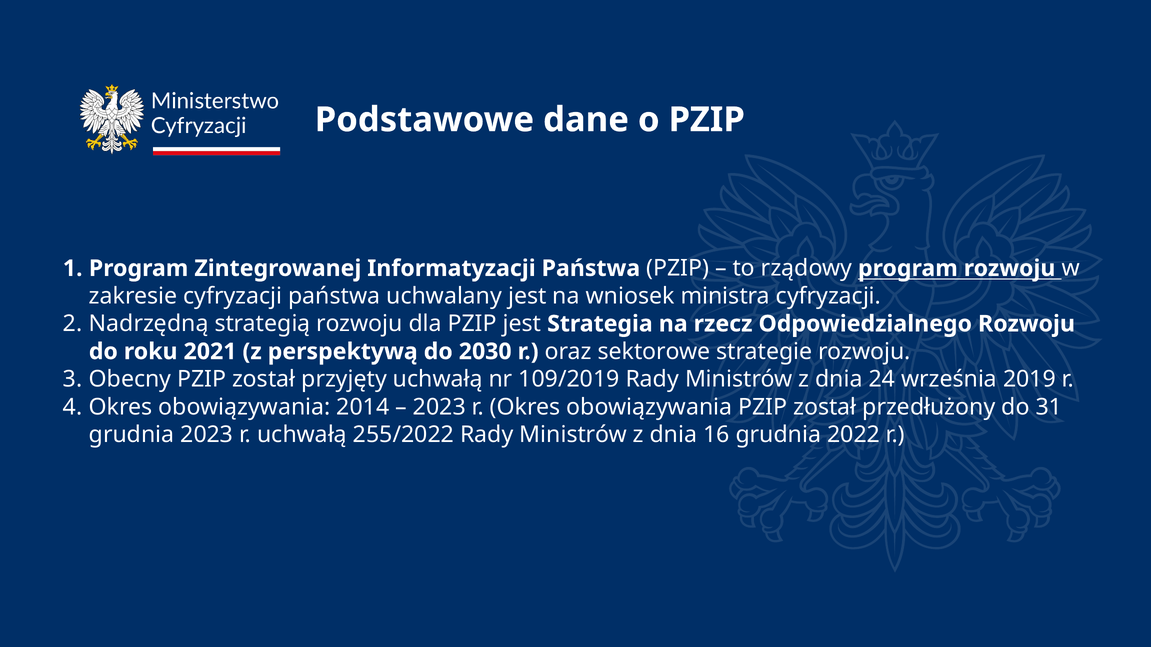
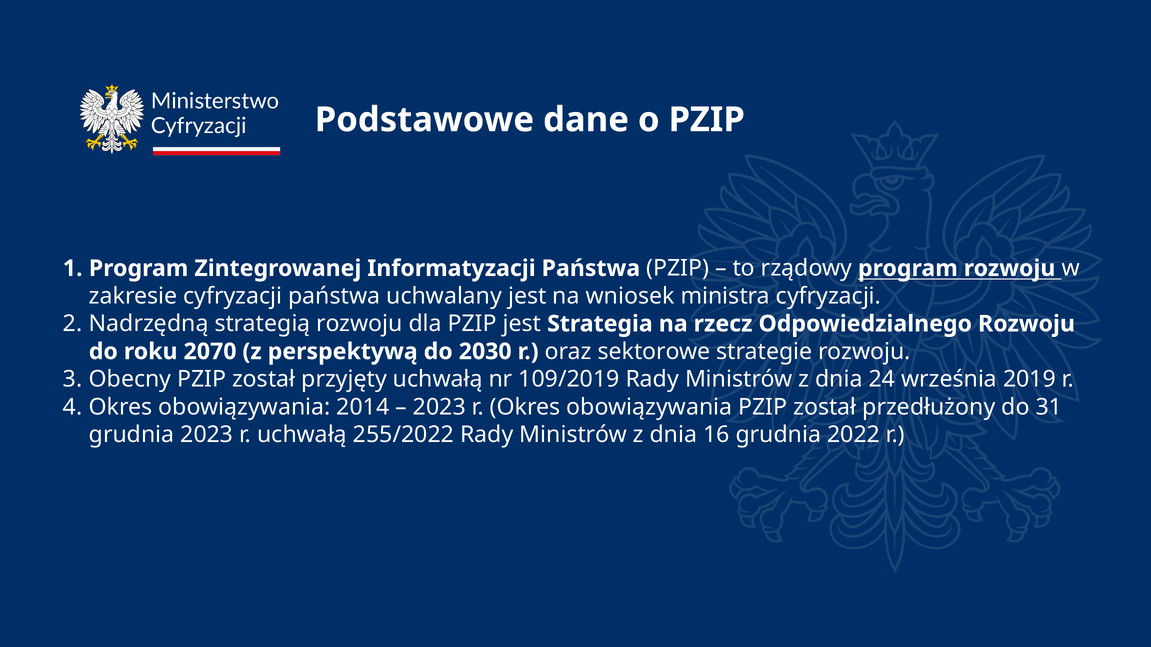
2021: 2021 -> 2070 (210, 352)
